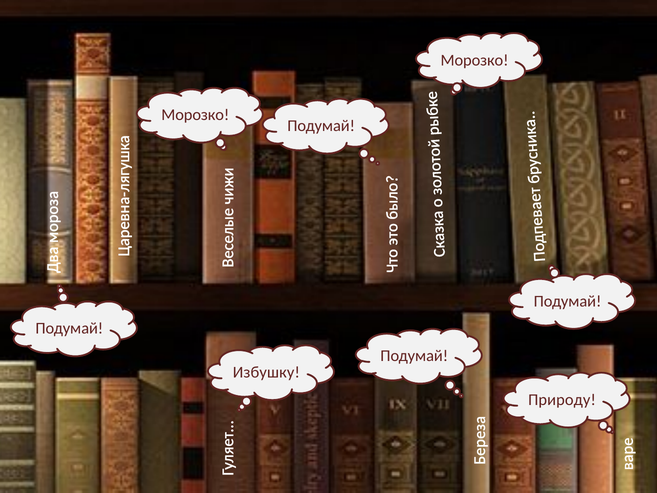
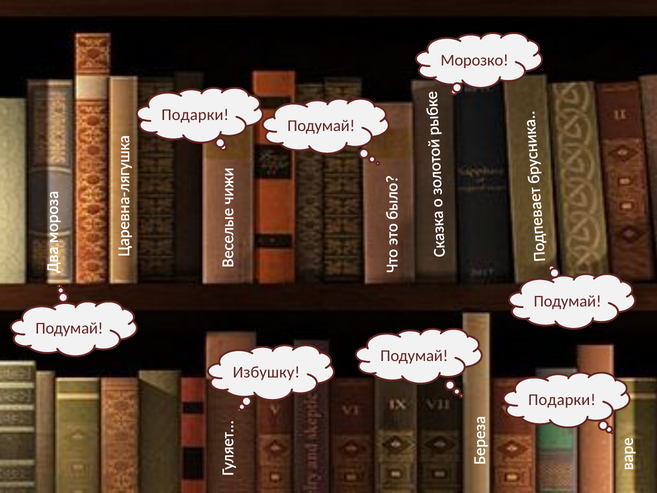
Морозко: Морозко -> Подарки (195, 115)
Природу: Природу -> Подарки (562, 400)
